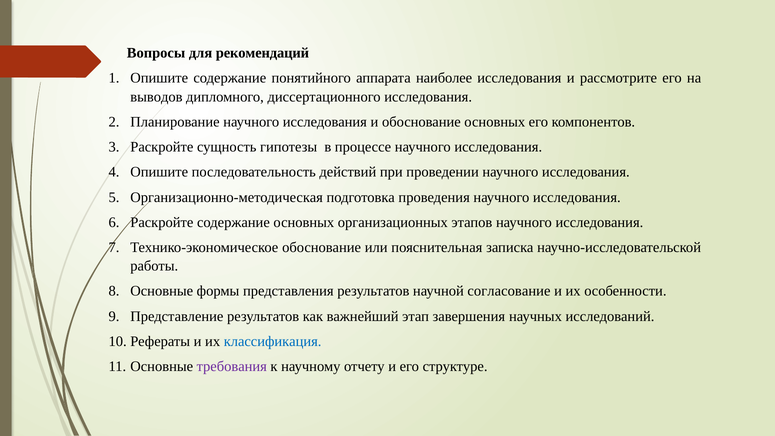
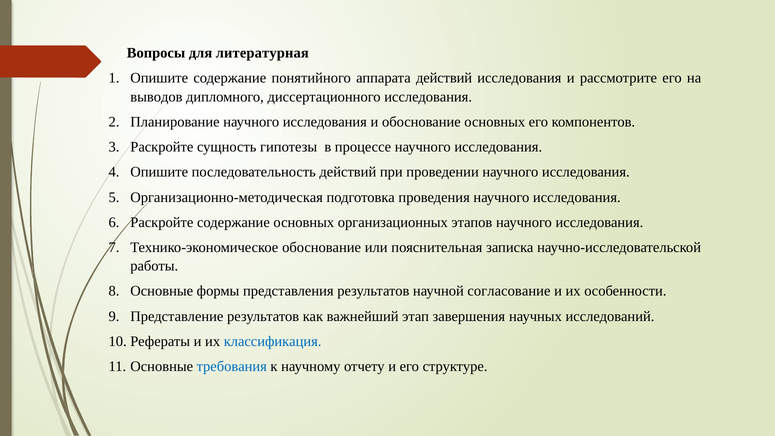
рекомендаций: рекомендаций -> литературная (262, 53)
аппарата наиболее: наиболее -> действий (444, 78)
требования colour: purple -> blue (232, 366)
